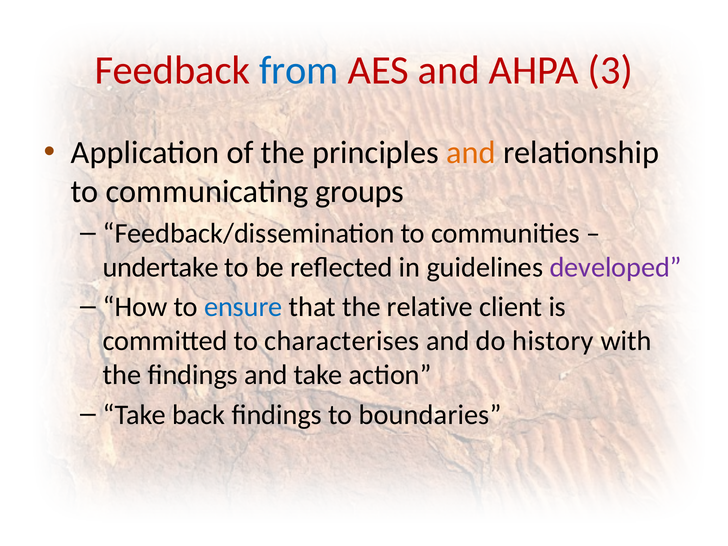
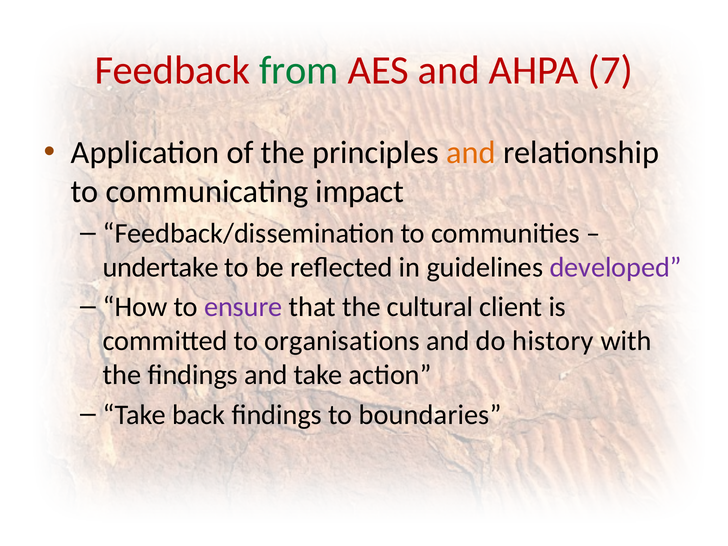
from colour: blue -> green (299, 70)
3: 3 -> 7 (610, 70)
groups: groups -> impact (360, 192)
ensure colour: blue -> purple (243, 307)
relative: relative -> cultural (430, 307)
characterises: characterises -> organisations (342, 341)
